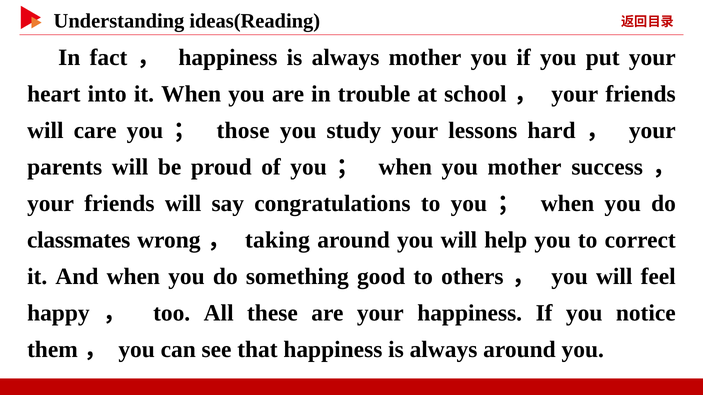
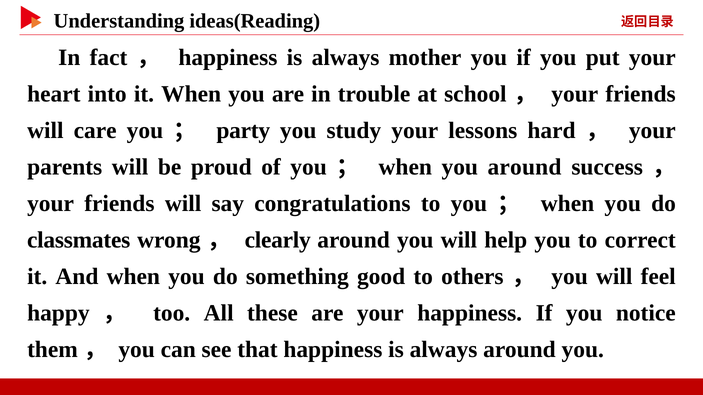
those: those -> party (243, 131)
you mother: mother -> around (525, 167)
taking: taking -> clearly (278, 240)
